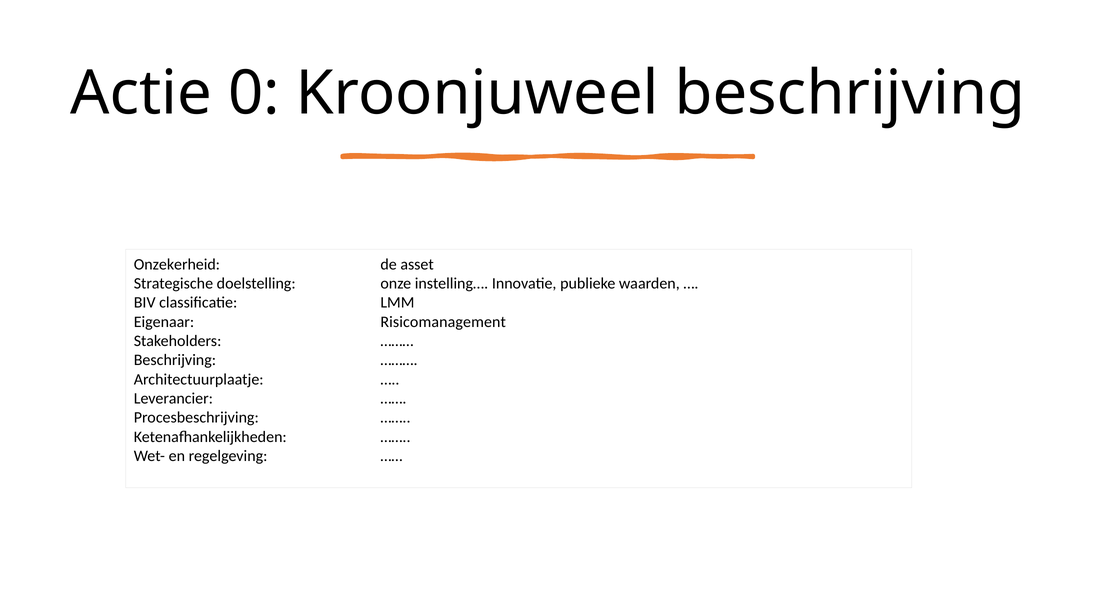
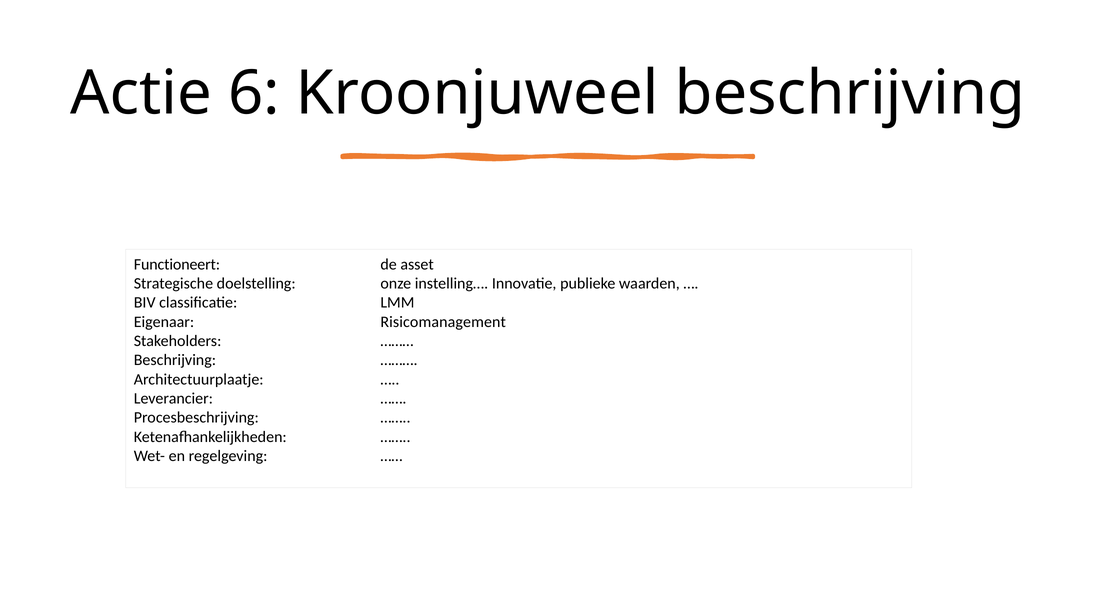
0: 0 -> 6 (254, 93)
Onzekerheid: Onzekerheid -> Functioneert (177, 264)
